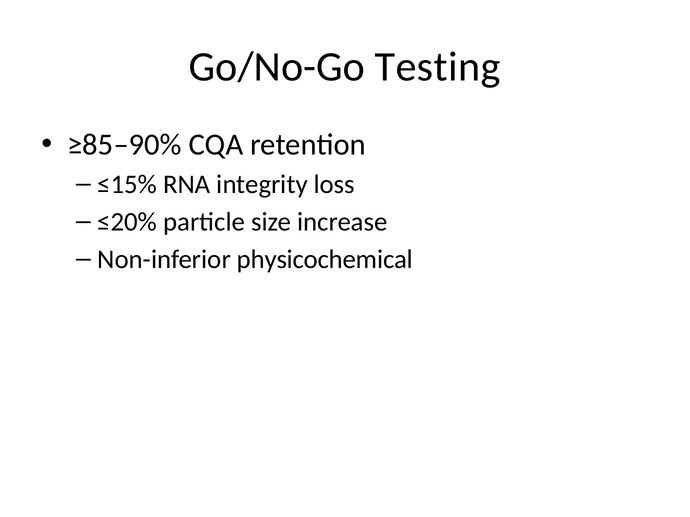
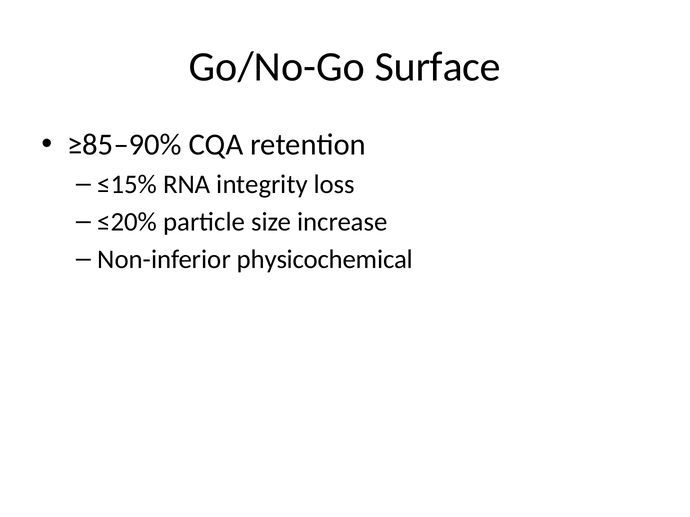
Testing: Testing -> Surface (438, 67)
